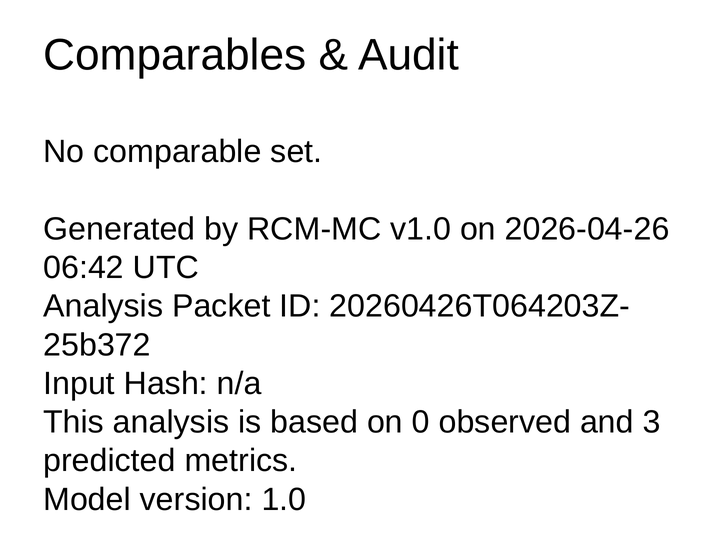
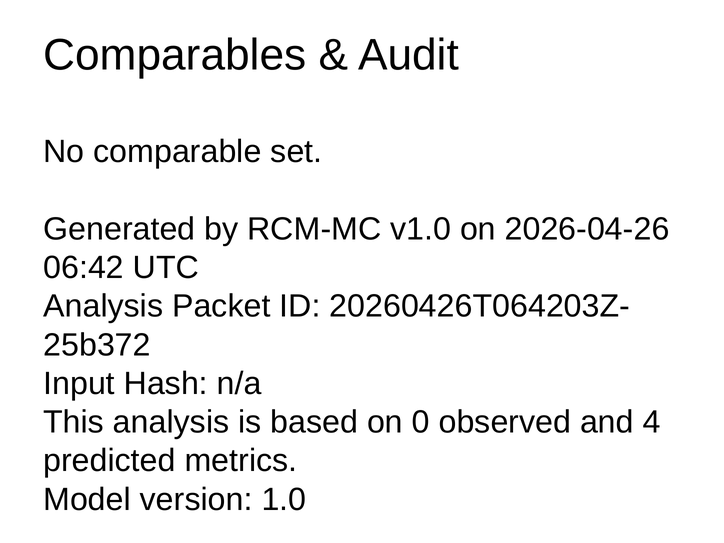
3: 3 -> 4 (652, 422)
